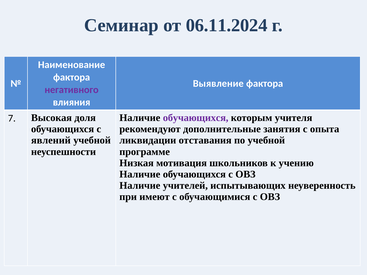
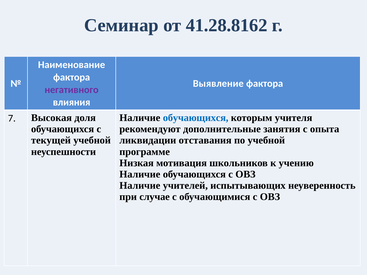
06.11.2024: 06.11.2024 -> 41.28.8162 (227, 25)
обучающихся colour: purple -> blue (196, 118)
явлений: явлений -> текущей (51, 140)
имеют: имеют -> случае (155, 197)
